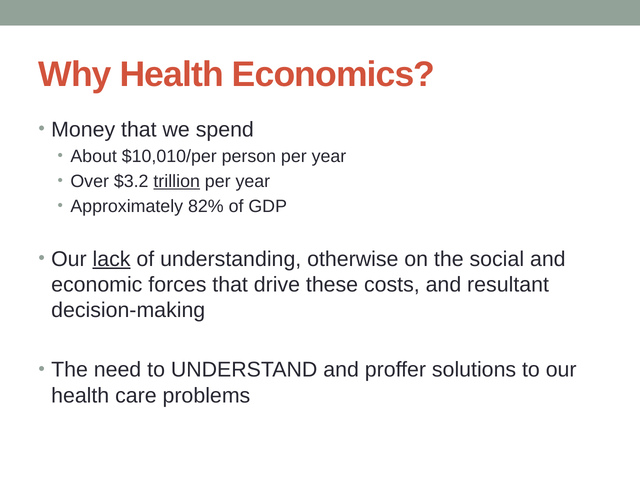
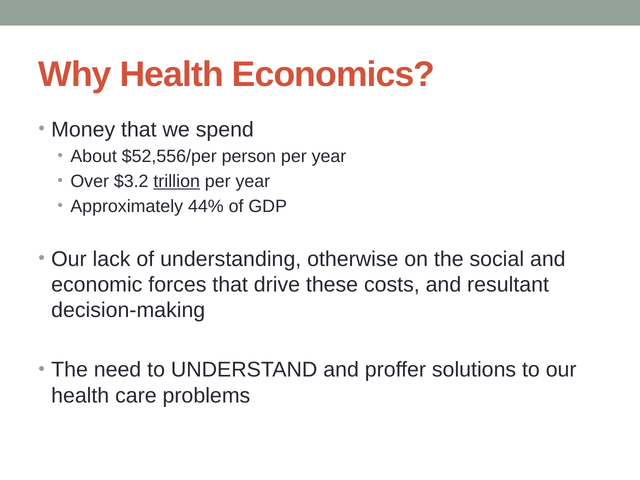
$10,010/per: $10,010/per -> $52,556/per (169, 156)
82%: 82% -> 44% (206, 206)
lack underline: present -> none (112, 259)
